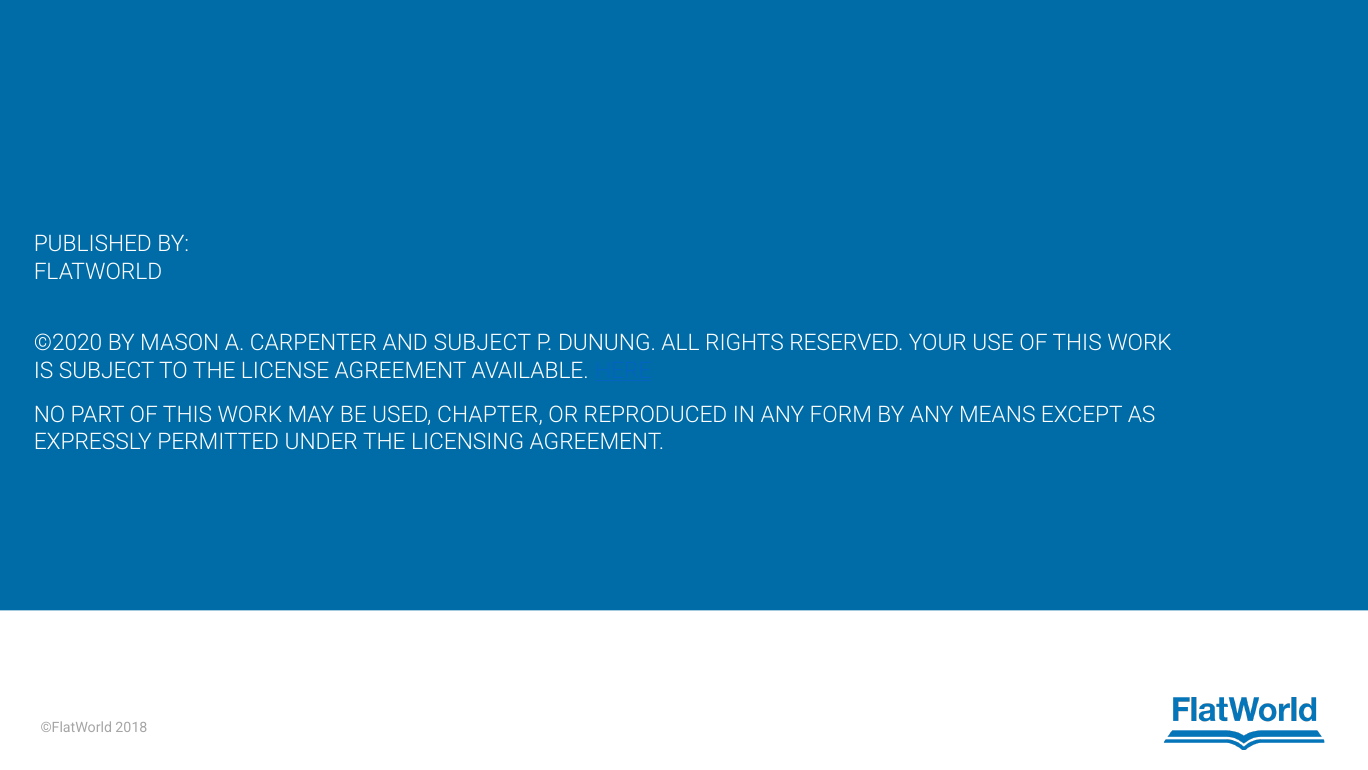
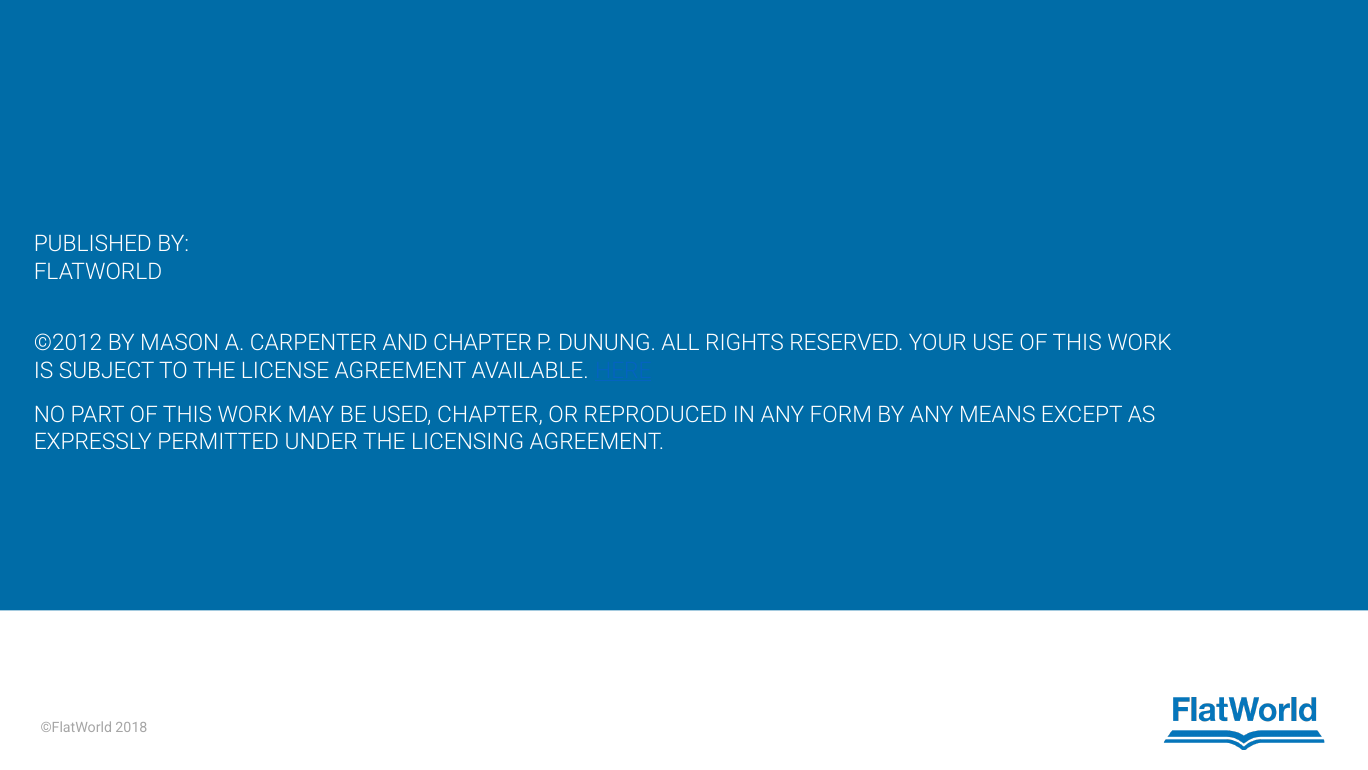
©2020: ©2020 -> ©2012 (68, 343)
AND SUBJECT: SUBJECT -> CHAPTER (483, 343)
